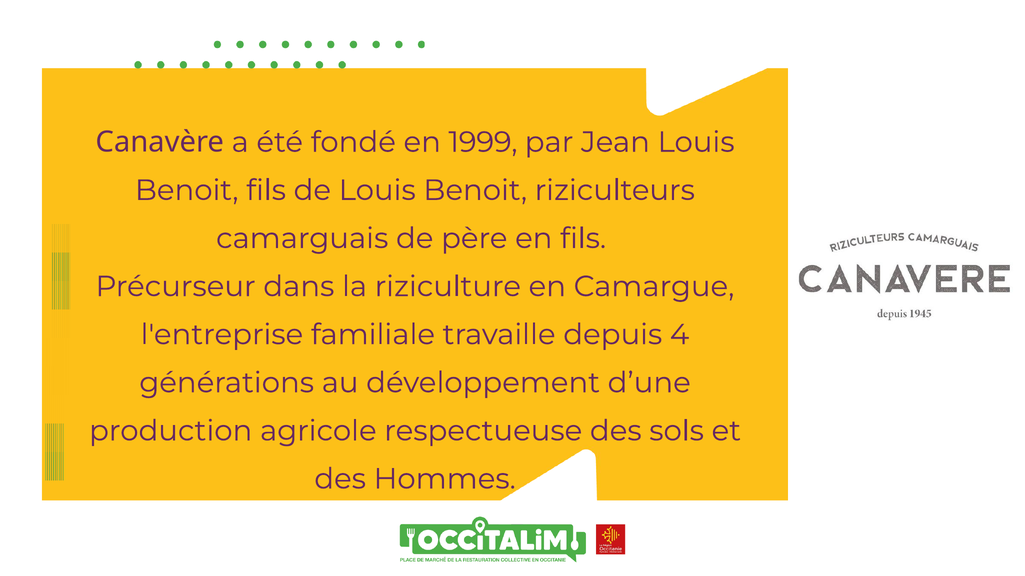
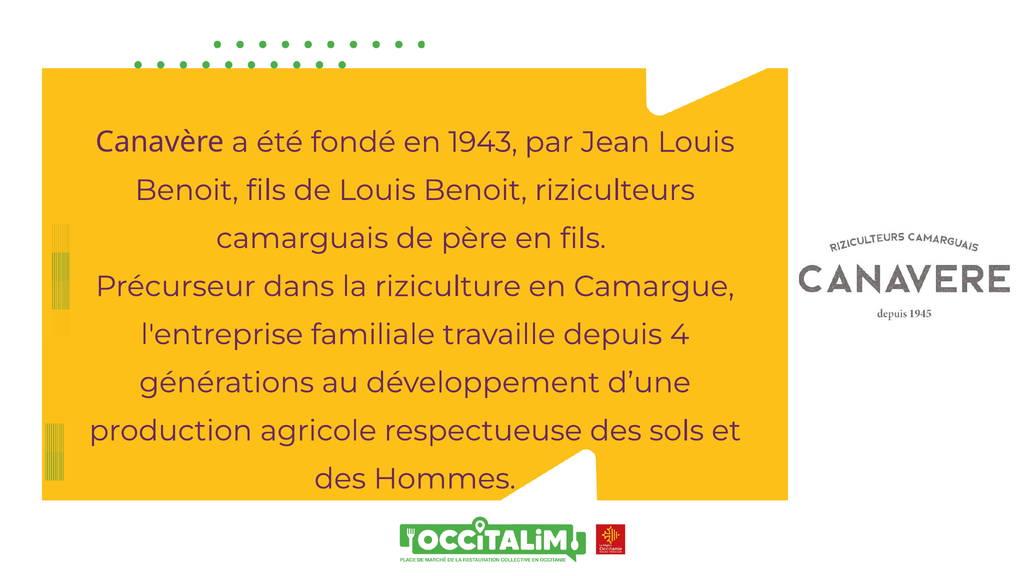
1999: 1999 -> 1943 (483, 142)
